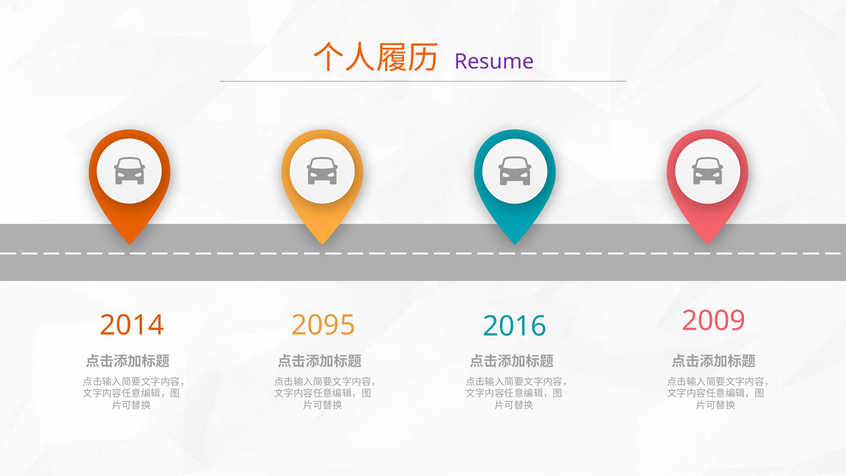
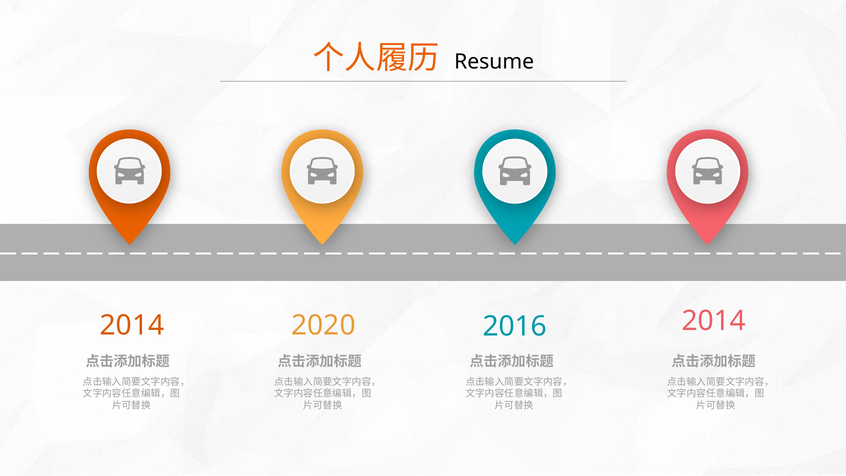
Resume colour: purple -> black (494, 62)
2095: 2095 -> 2020 (323, 326)
2016 2009: 2009 -> 2014 (714, 321)
